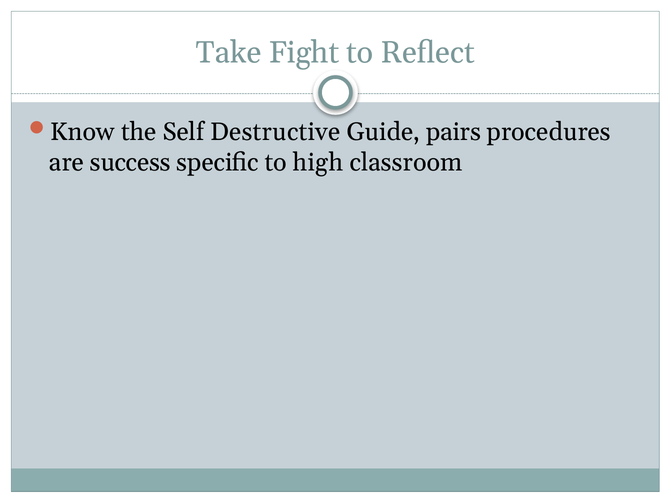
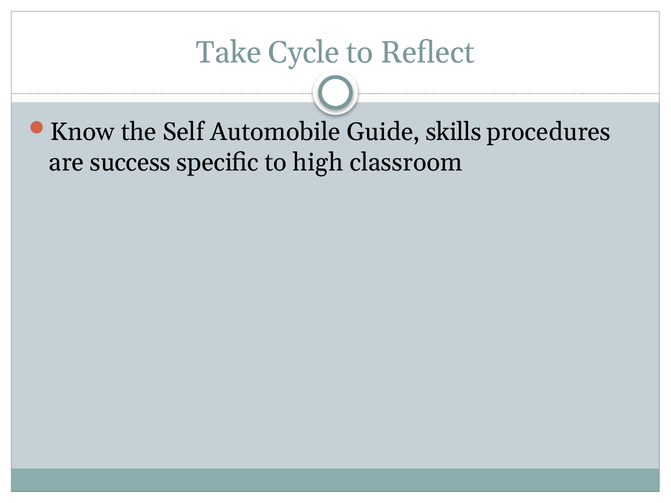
Fight: Fight -> Cycle (304, 53)
Destructive: Destructive -> Automobile (275, 132)
pairs: pairs -> skills (454, 132)
